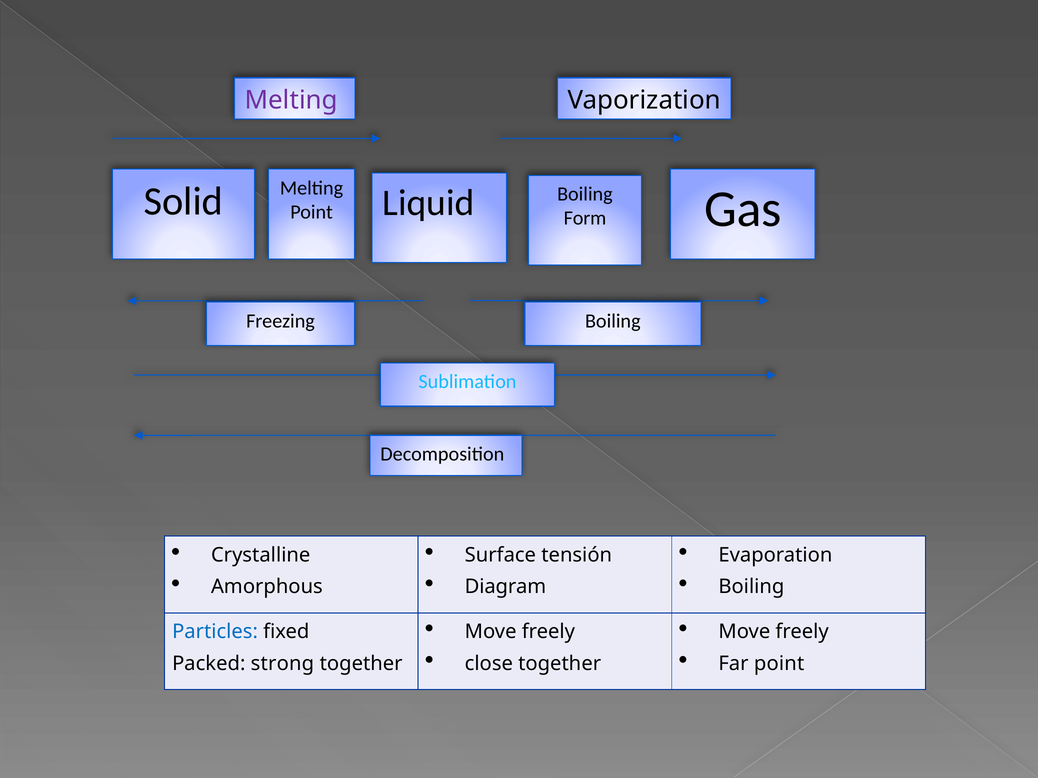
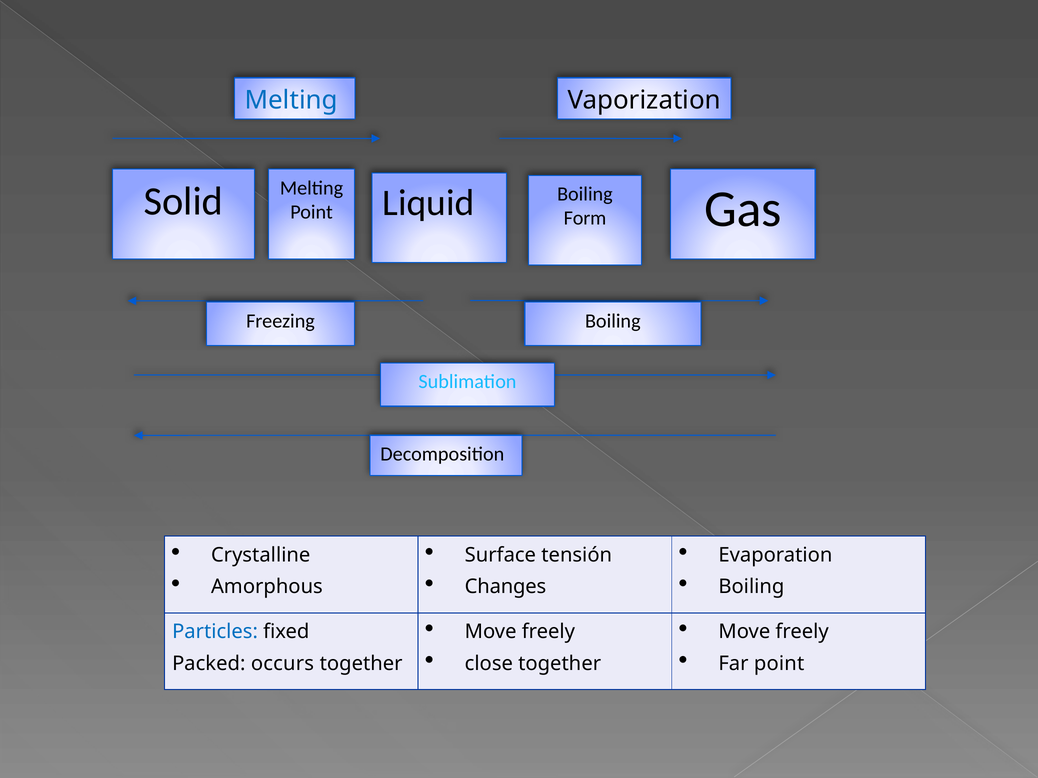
Melting colour: purple -> blue (291, 100)
Diagram: Diagram -> Changes (505, 587)
strong: strong -> occurs (282, 664)
